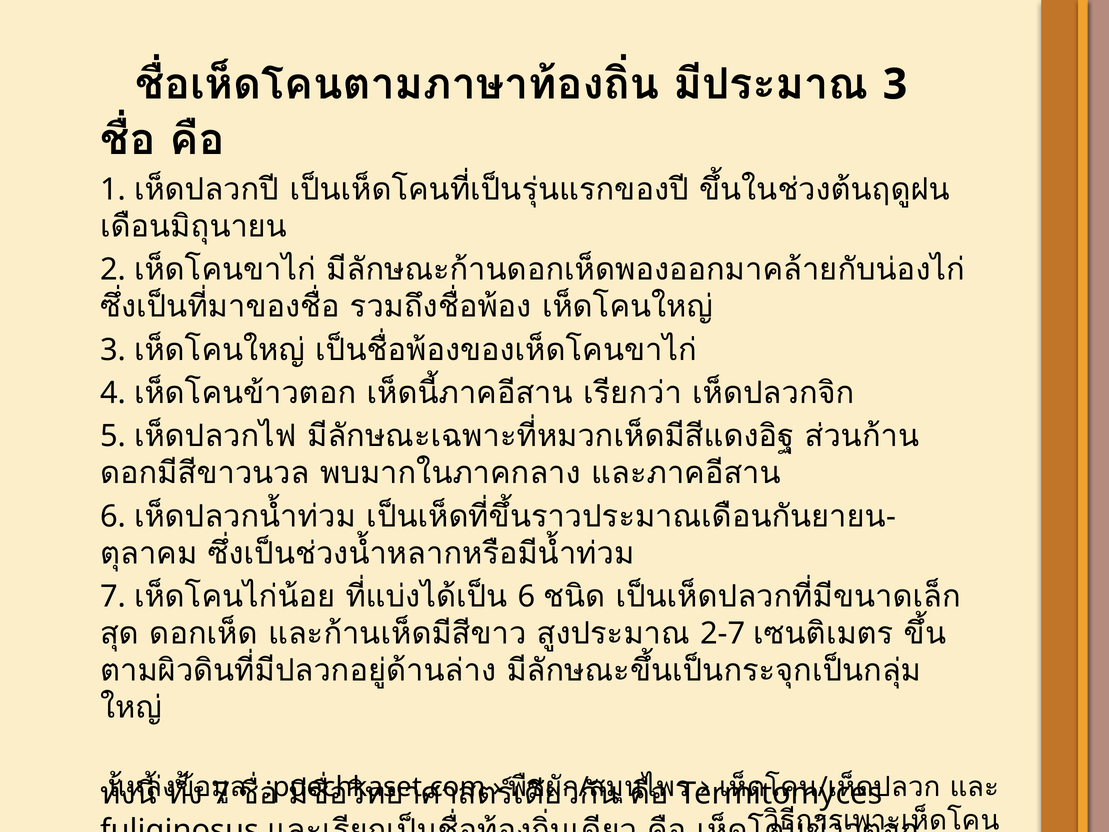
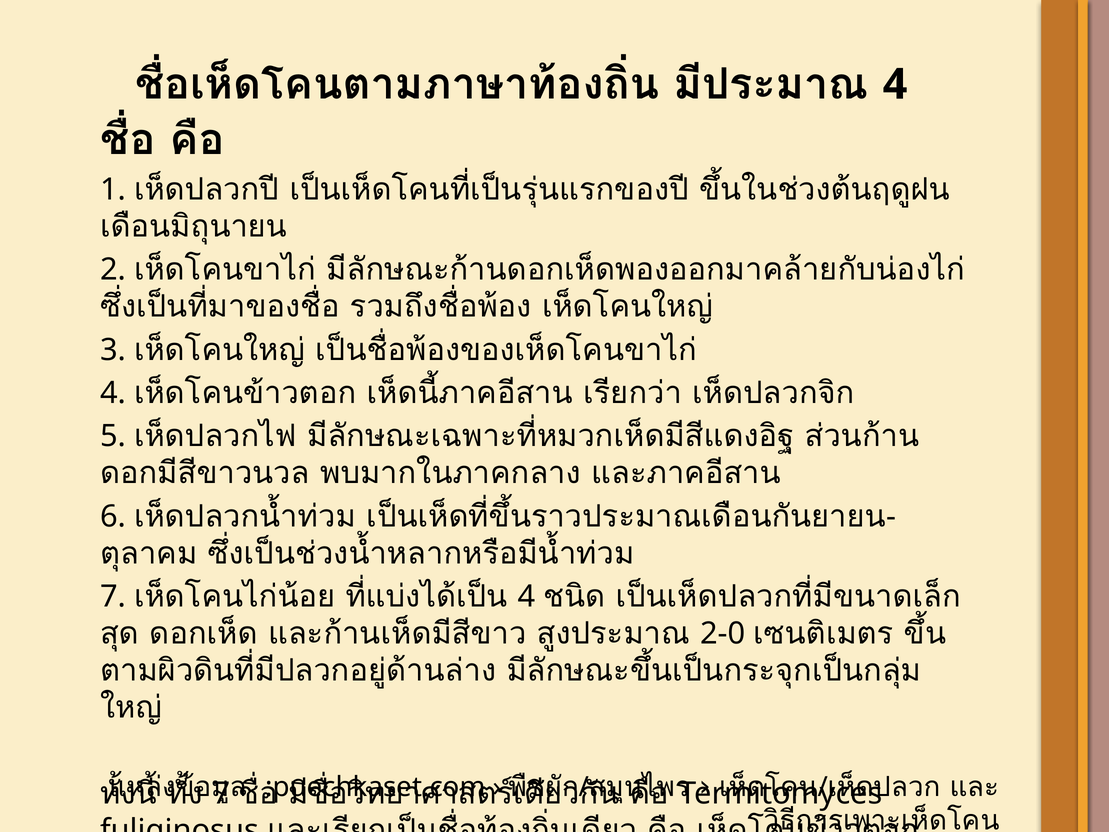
3: 3 -> 4 (895, 84)
6: 6 -> 4 (527, 596)
2-7: 2-7 -> 2-0 (723, 633)
